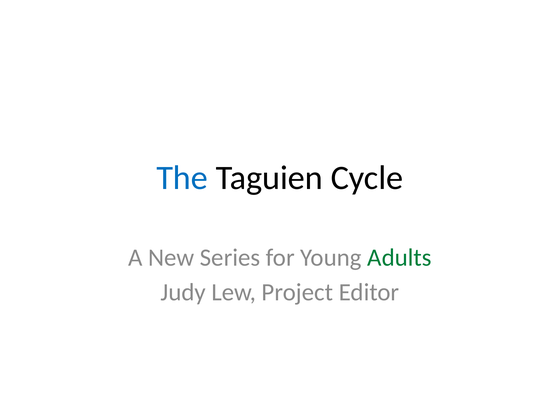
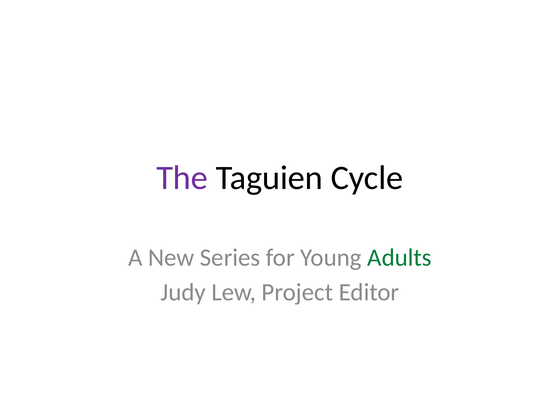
The colour: blue -> purple (182, 178)
